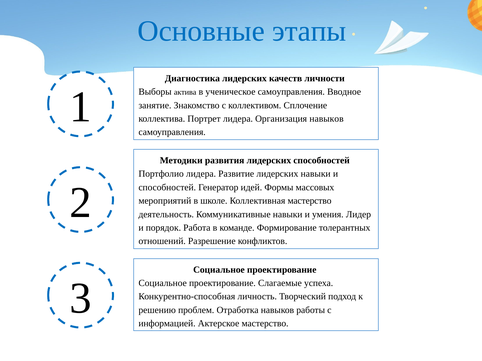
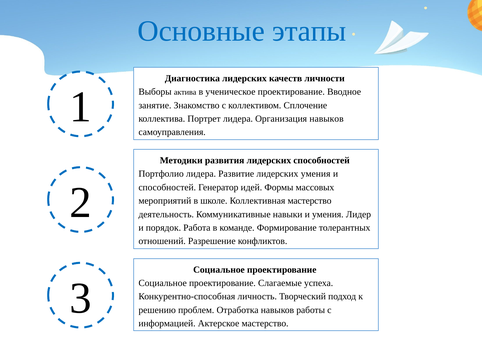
ученическое самоуправления: самоуправления -> проектирование (291, 92)
лидерских навыки: навыки -> умения (316, 174)
